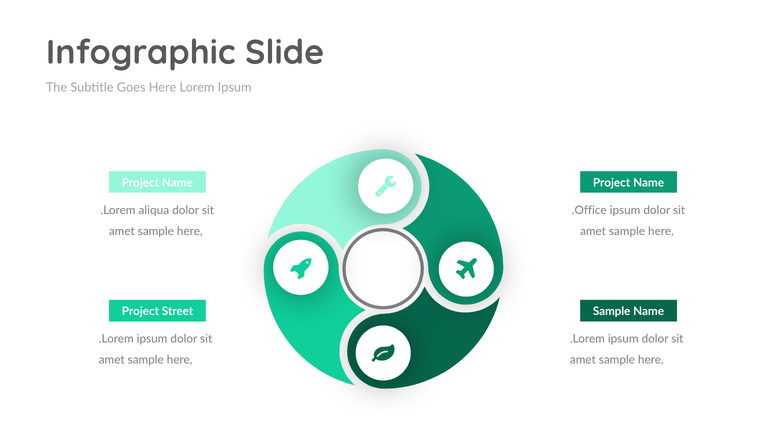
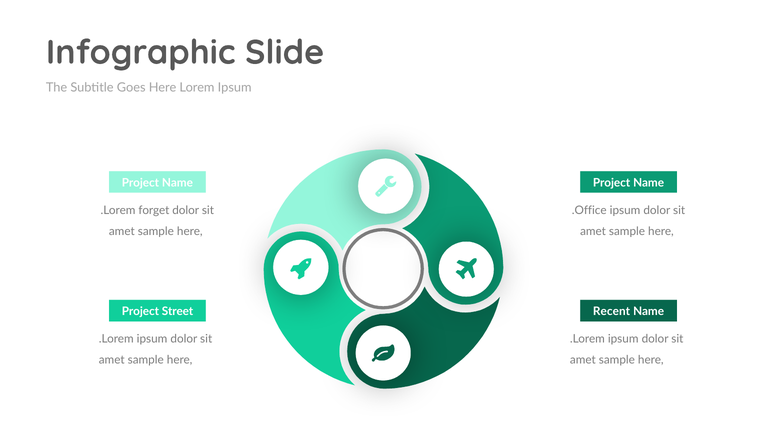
aliqua: aliqua -> forget (154, 210)
Sample: Sample -> Recent (611, 312)
